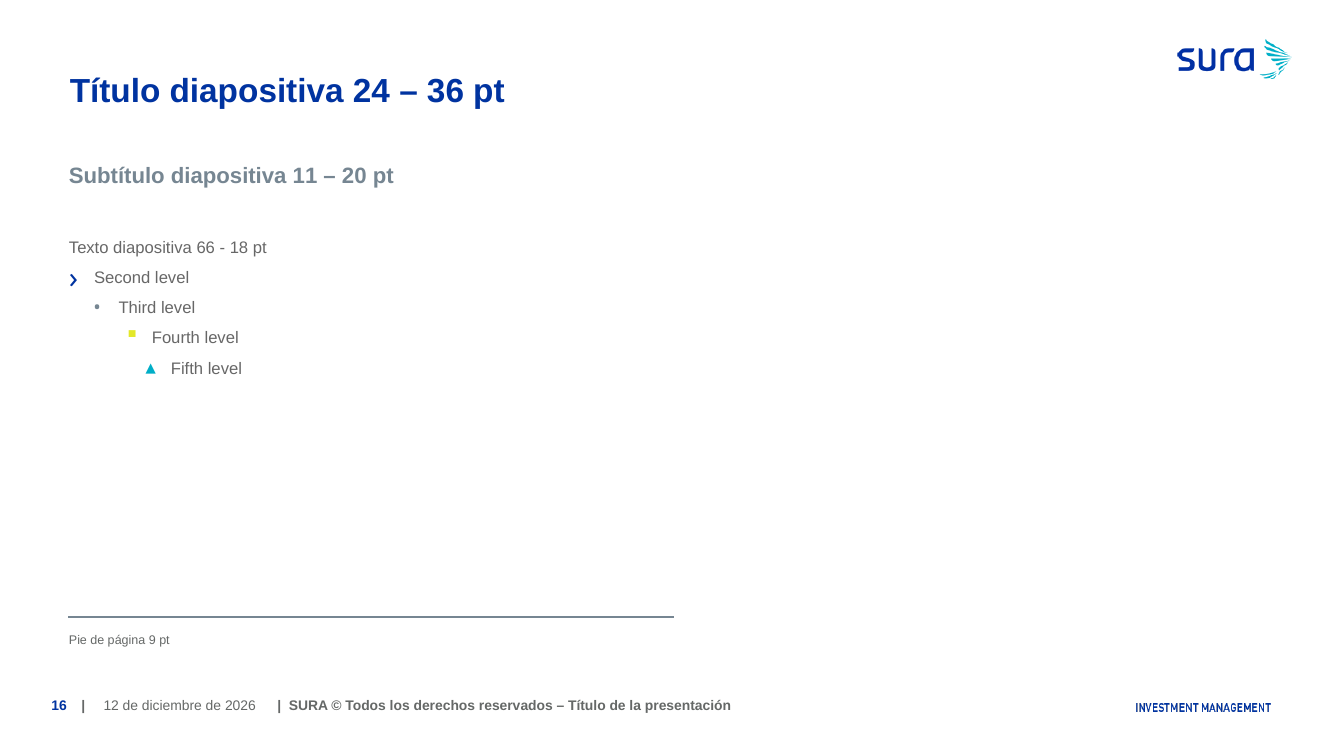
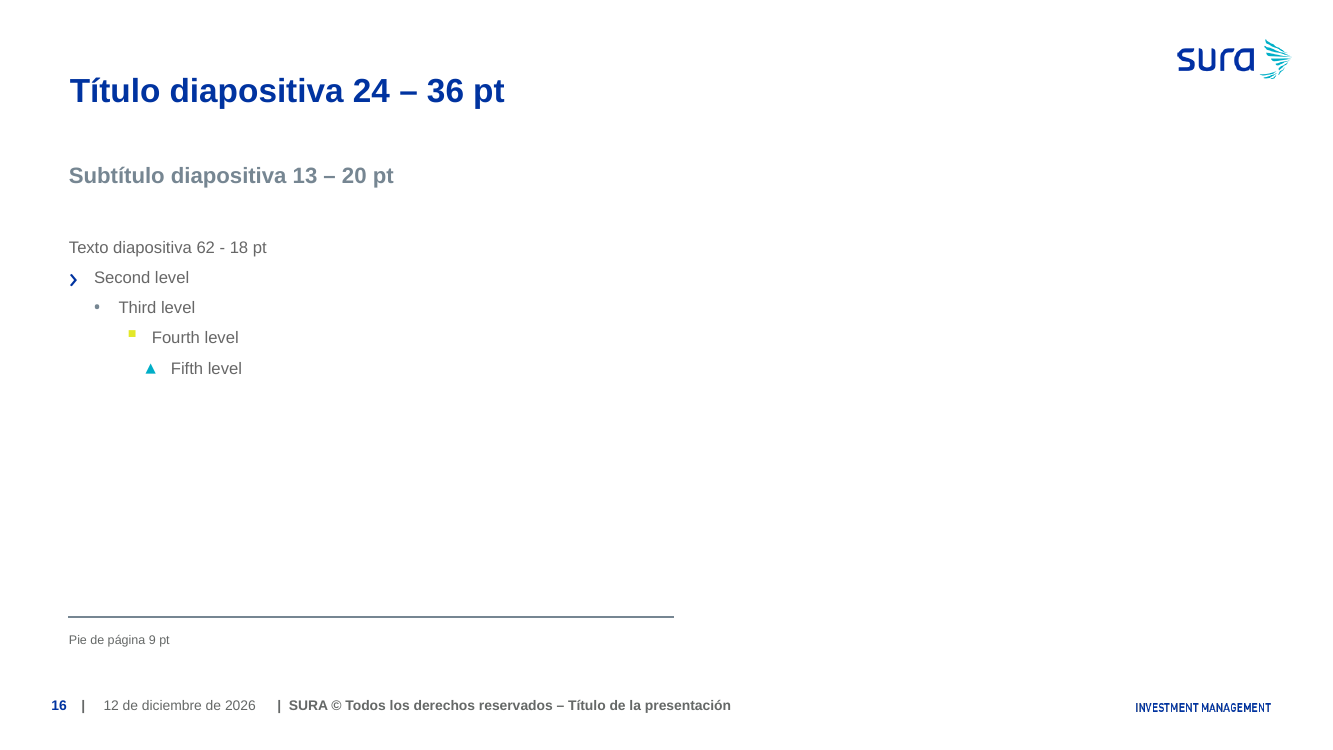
11: 11 -> 13 (305, 176)
66: 66 -> 62 (206, 248)
